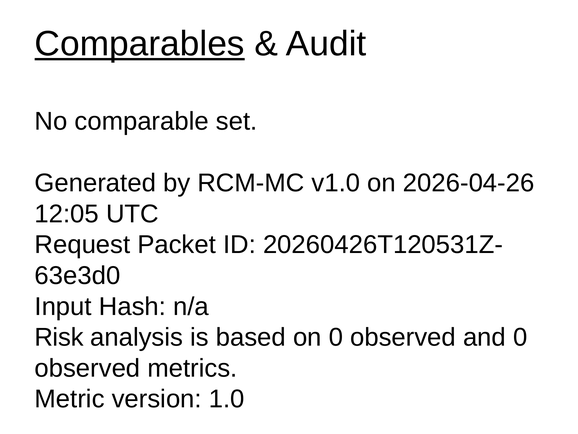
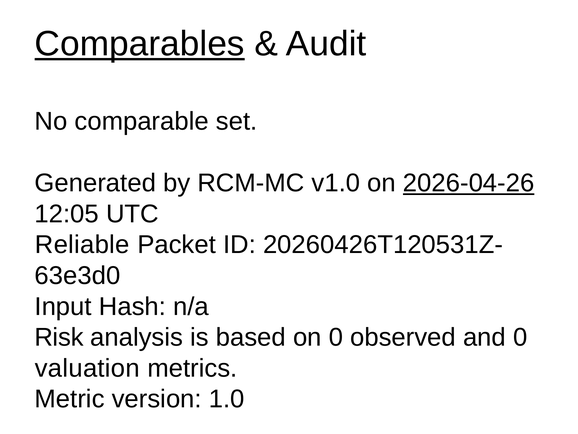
2026-04-26 underline: none -> present (469, 183)
Request: Request -> Reliable (82, 245)
observed: observed -> valuation (87, 368)
